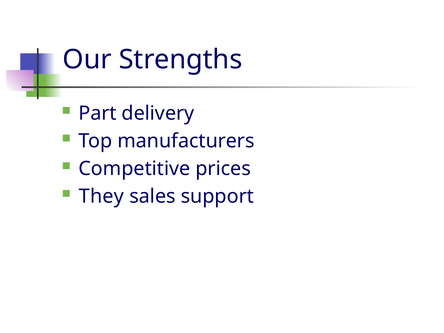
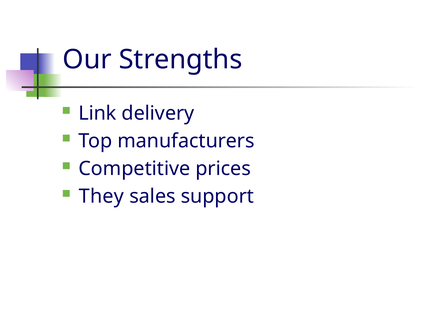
Part: Part -> Link (98, 113)
